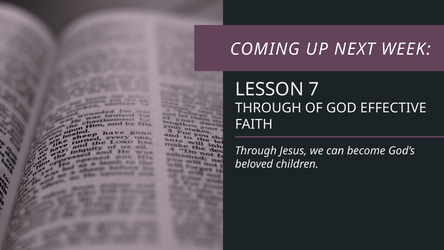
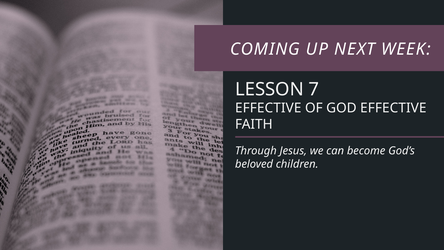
THROUGH: THROUGH -> EFFECTIVE (268, 108)
